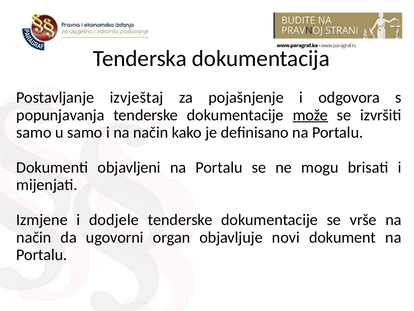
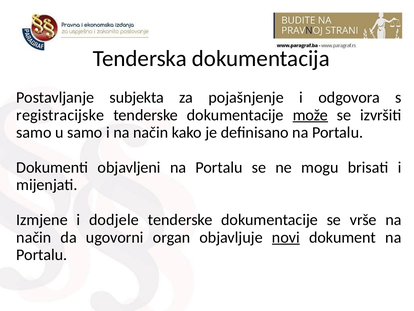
izvještaj: izvještaj -> subjekta (137, 97)
popunjavanja: popunjavanja -> registracijske (60, 115)
novi underline: none -> present (286, 237)
